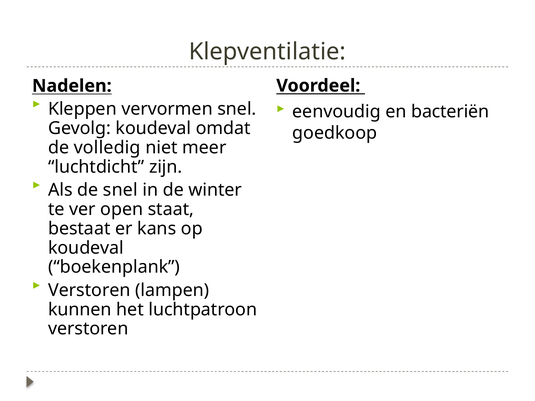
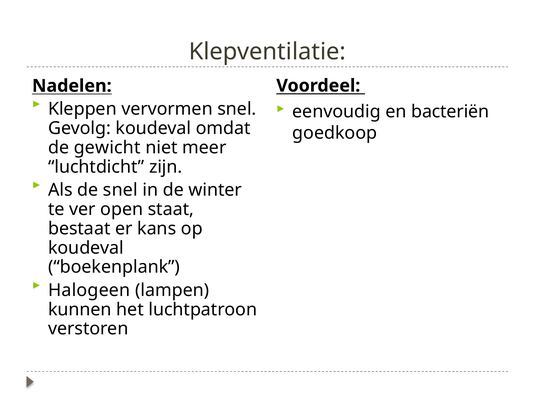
volledig: volledig -> gewicht (107, 148)
Verstoren: Verstoren -> Halogeen (89, 290)
